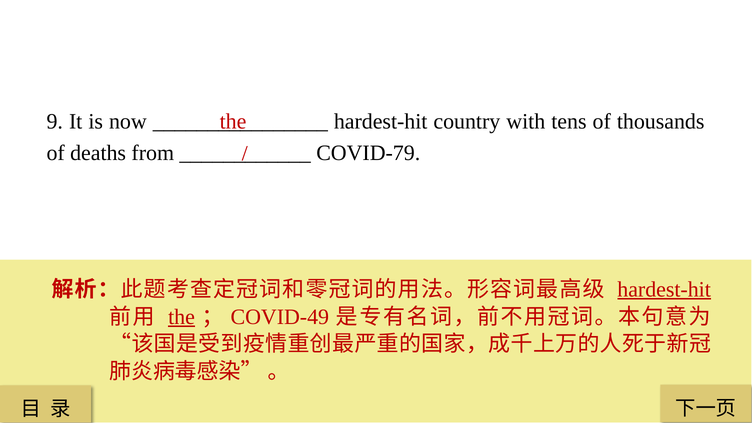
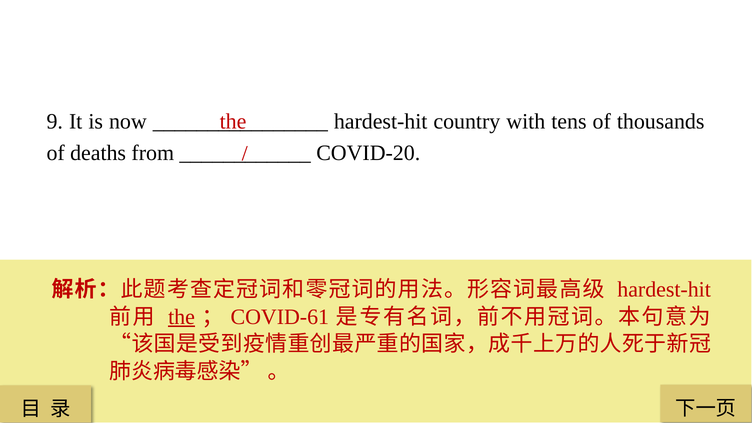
COVID-79: COVID-79 -> COVID-20 (368, 153)
hardest-hit underline: present -> none (664, 289)
COVID-49: COVID-49 -> COVID-61 (280, 317)
